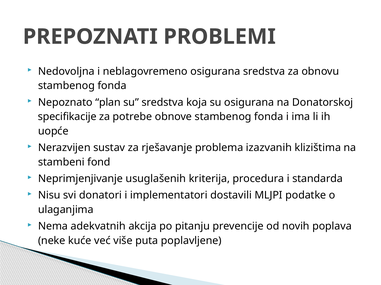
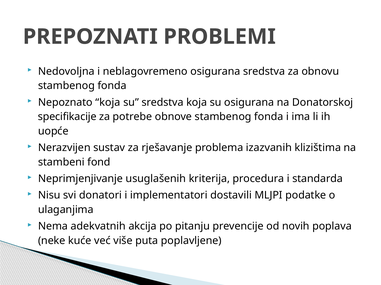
Nepoznato plan: plan -> koja (108, 103)
